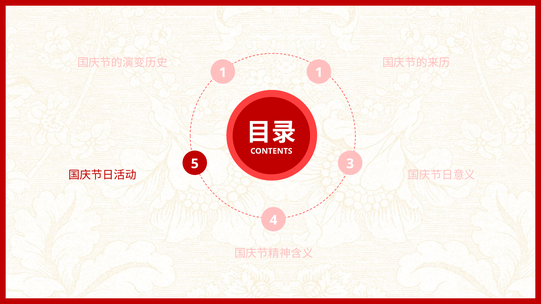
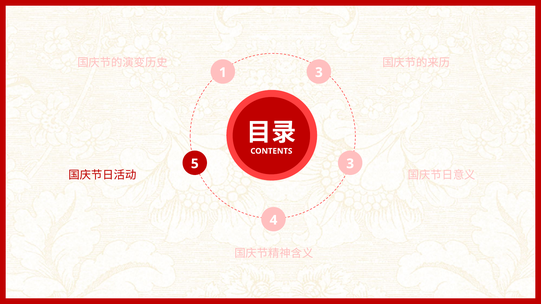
1 1: 1 -> 3 (319, 73)
